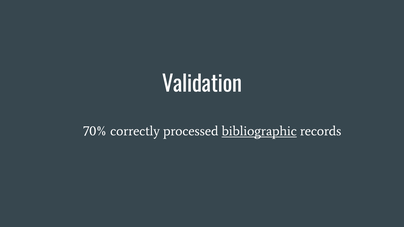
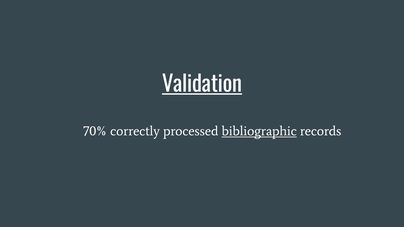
Validation underline: none -> present (202, 85)
